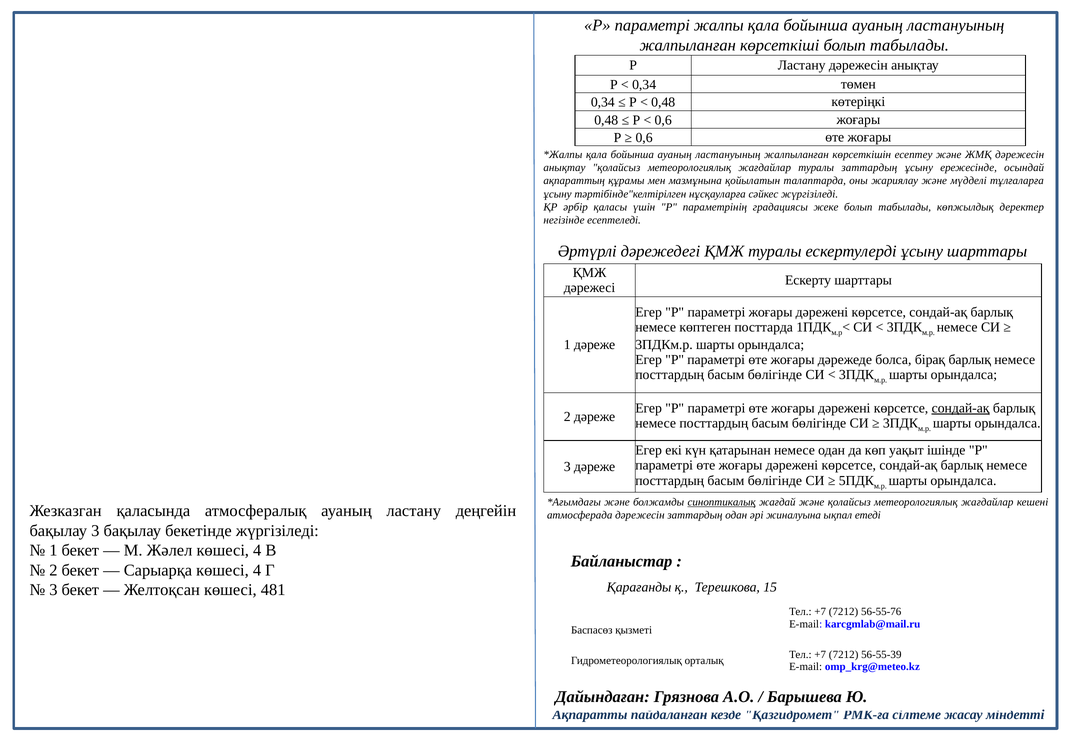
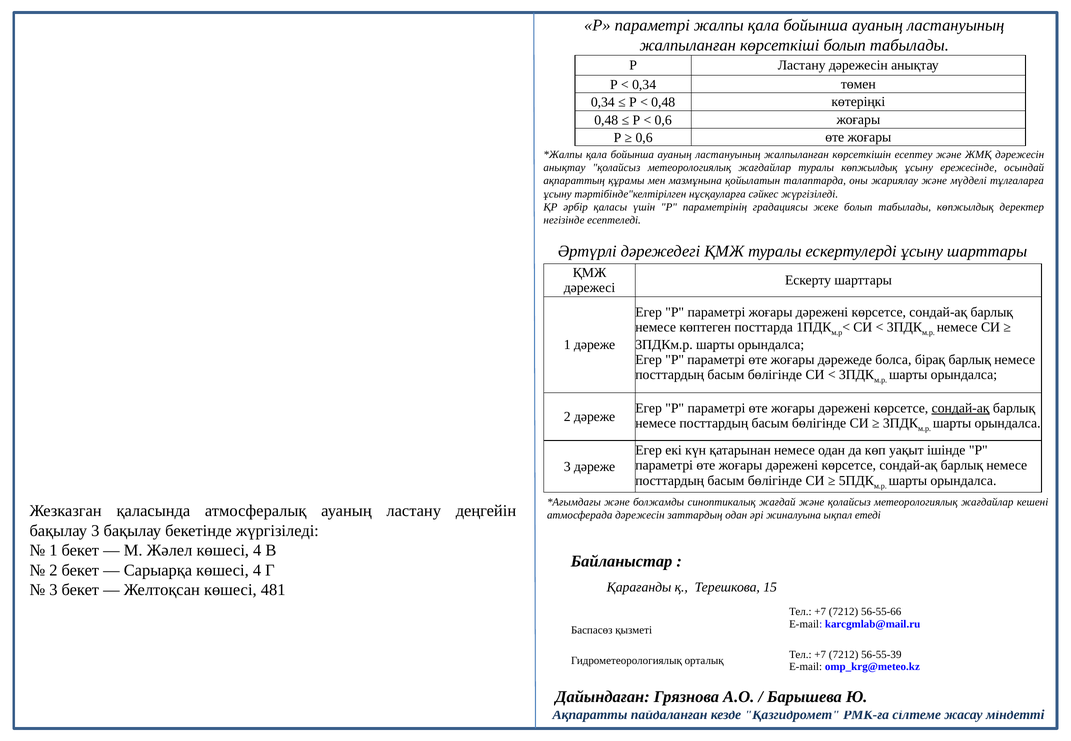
туралы заттардың: заттардың -> көпжылдық (869, 168)
синоптикалық underline: present -> none (722, 502)
56-55-76: 56-55-76 -> 56-55-66 (881, 612)
